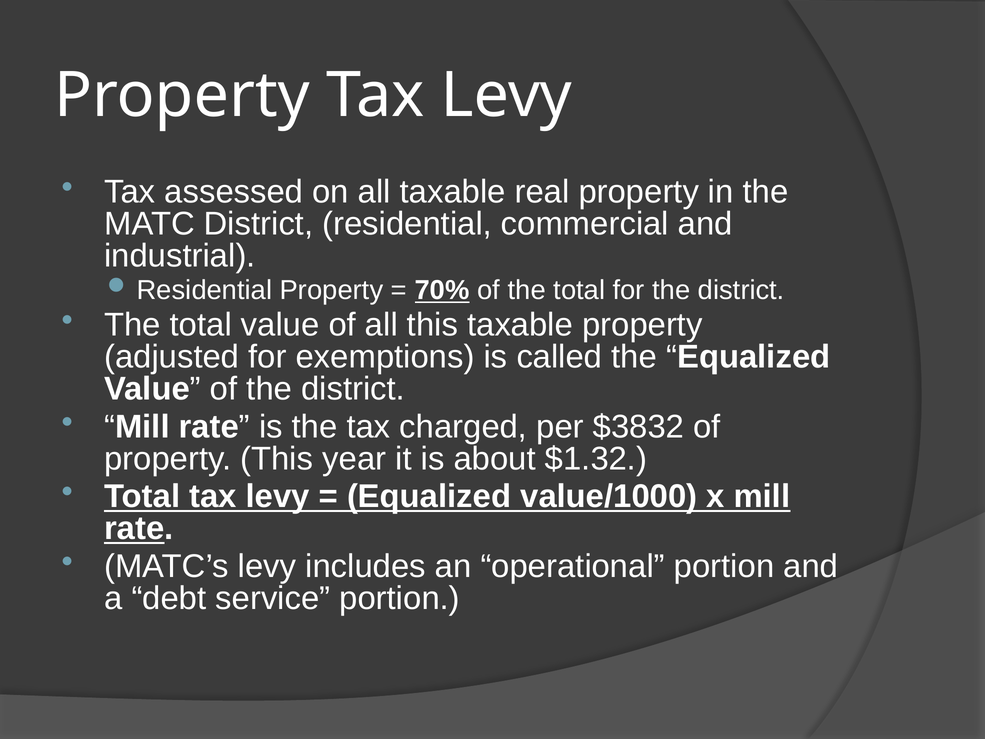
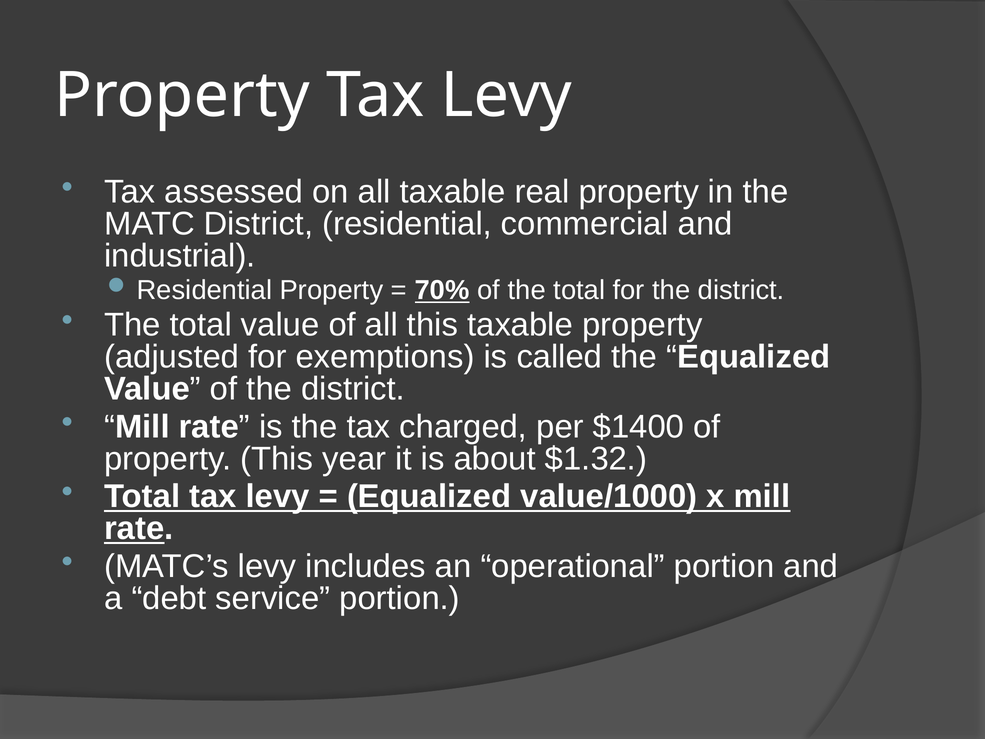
$3832: $3832 -> $1400 (638, 427)
